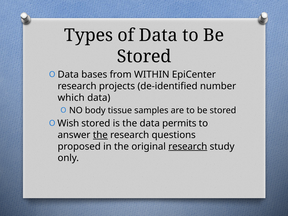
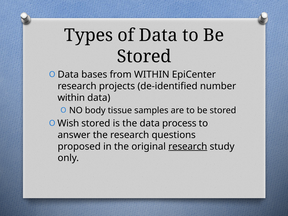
which: which -> within (71, 98)
permits: permits -> process (179, 123)
the underline: present -> none (100, 135)
